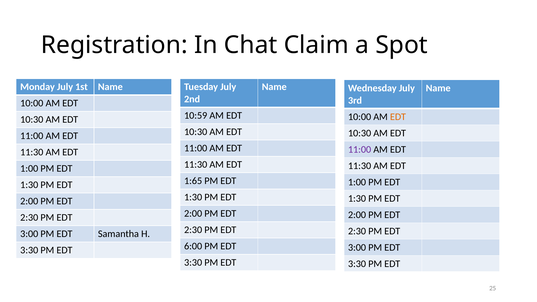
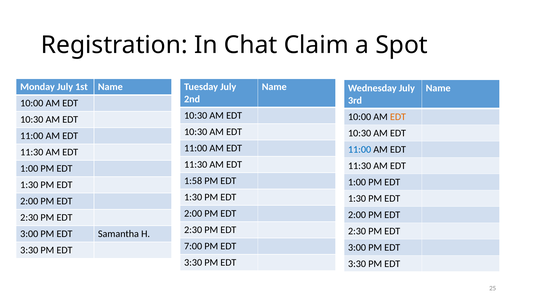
10:59: 10:59 -> 10:30 (196, 116)
11:00 colour: purple -> blue (360, 149)
1:65: 1:65 -> 1:58 (193, 181)
6:00: 6:00 -> 7:00 (193, 246)
